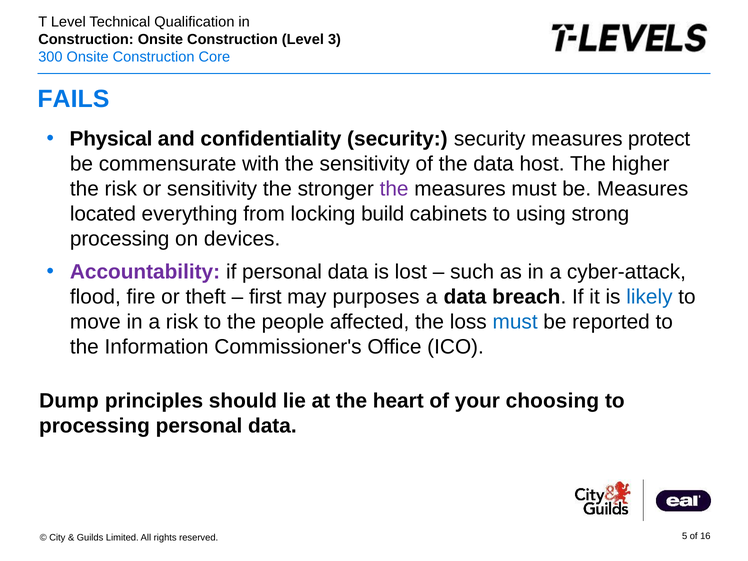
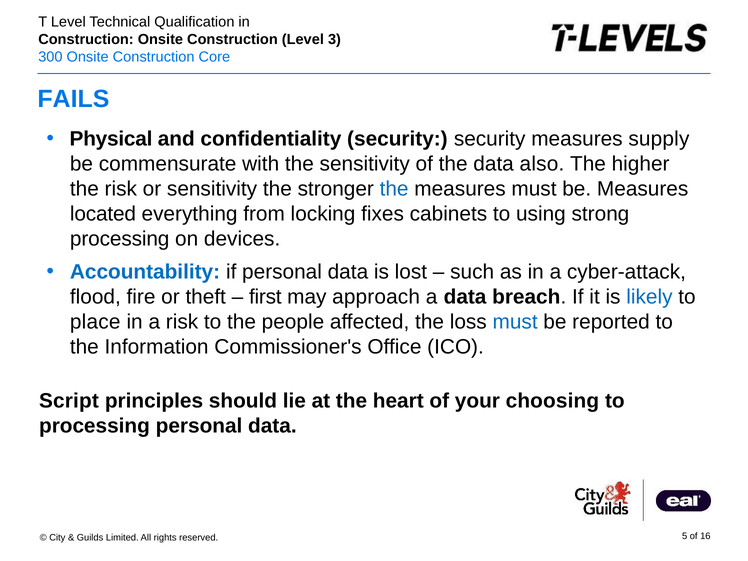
protect: protect -> supply (659, 139)
host: host -> also (542, 164)
the colour: purple -> blue (394, 189)
build: build -> fixes (383, 214)
Accountability colour: purple -> blue (145, 272)
purposes: purposes -> approach (376, 297)
move: move -> place (95, 322)
Dump: Dump -> Script (69, 401)
